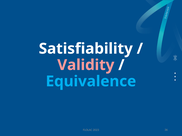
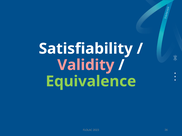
Equivalence colour: light blue -> light green (91, 82)
